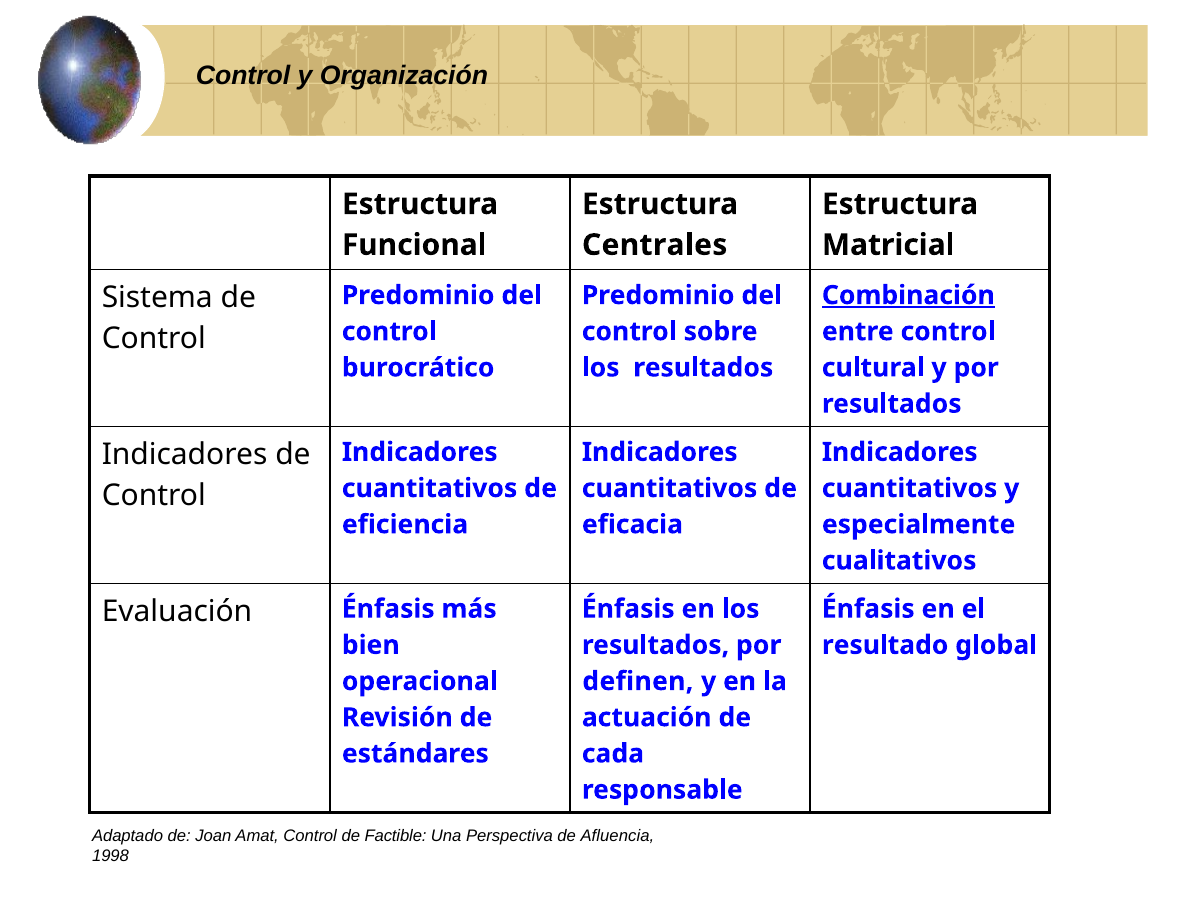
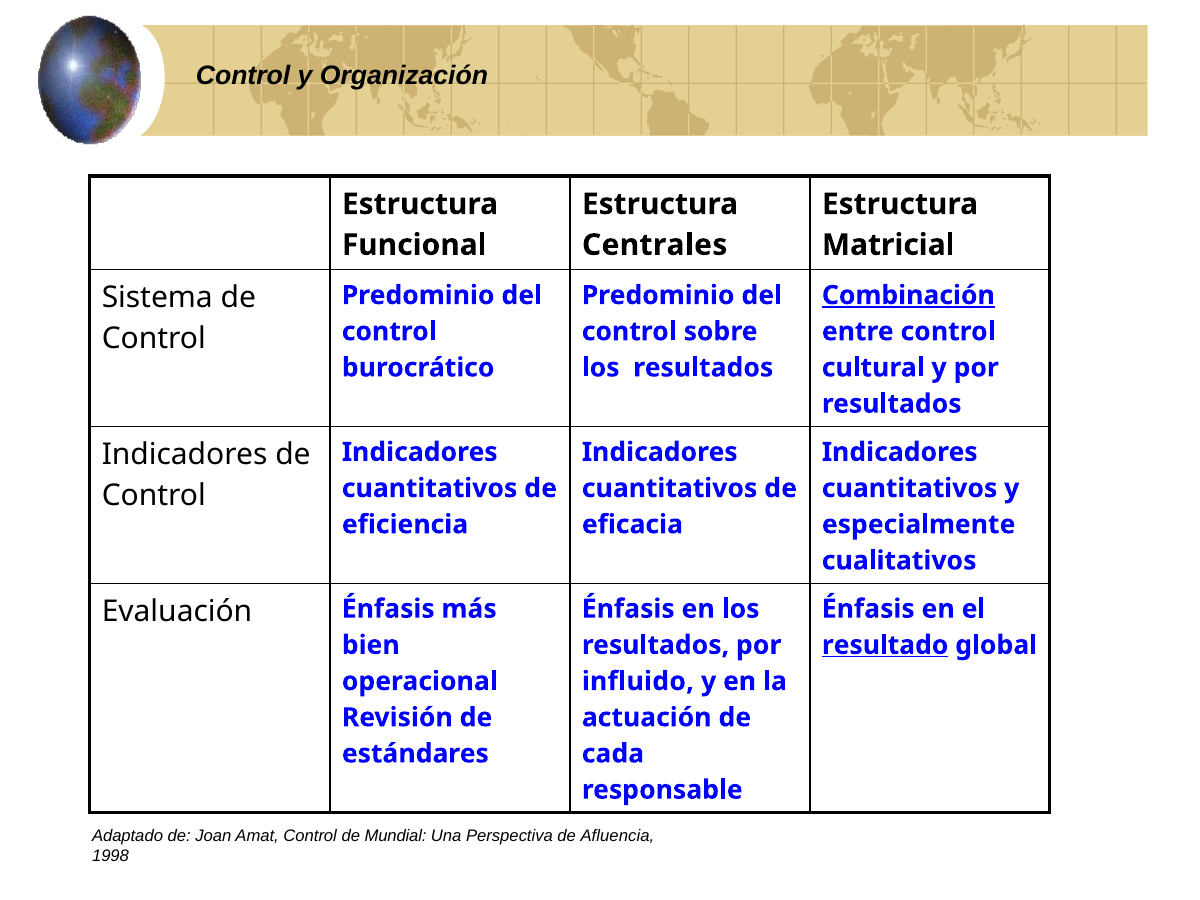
resultado underline: none -> present (885, 645)
definen: definen -> influido (638, 681)
Factible: Factible -> Mundial (396, 836)
